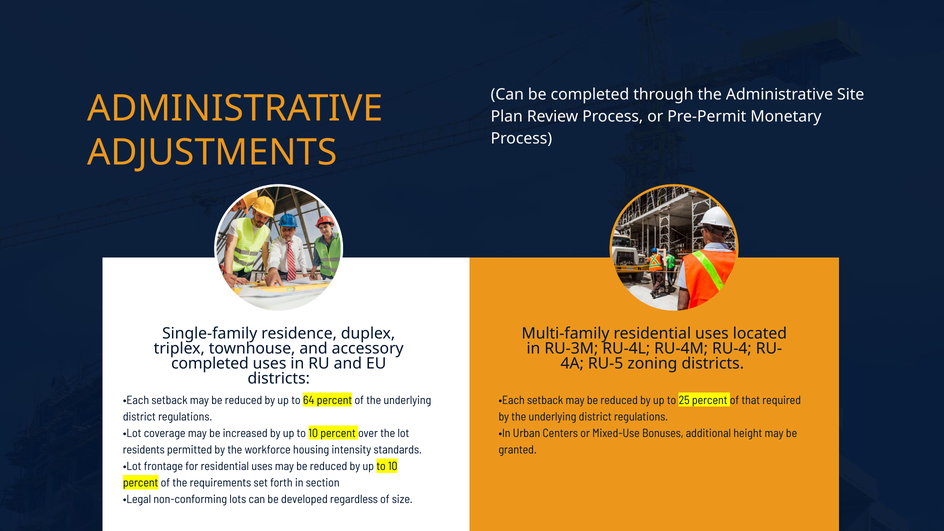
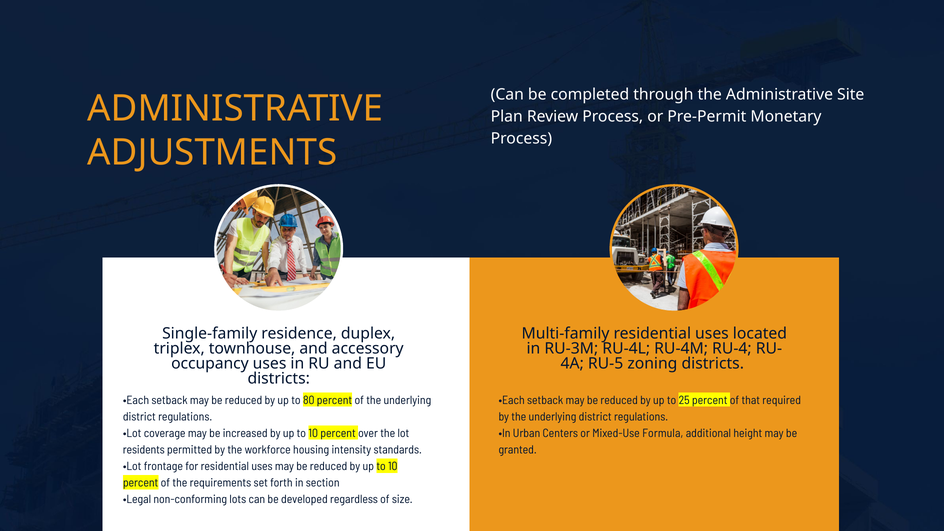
completed: completed -> occupancy (210, 364)
64: 64 -> 80 (309, 400)
Bonuses: Bonuses -> Formula (663, 433)
